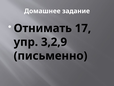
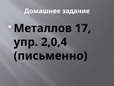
Отнимать: Отнимать -> Металлов (43, 28)
3,2,9: 3,2,9 -> 2,0,4 (54, 42)
